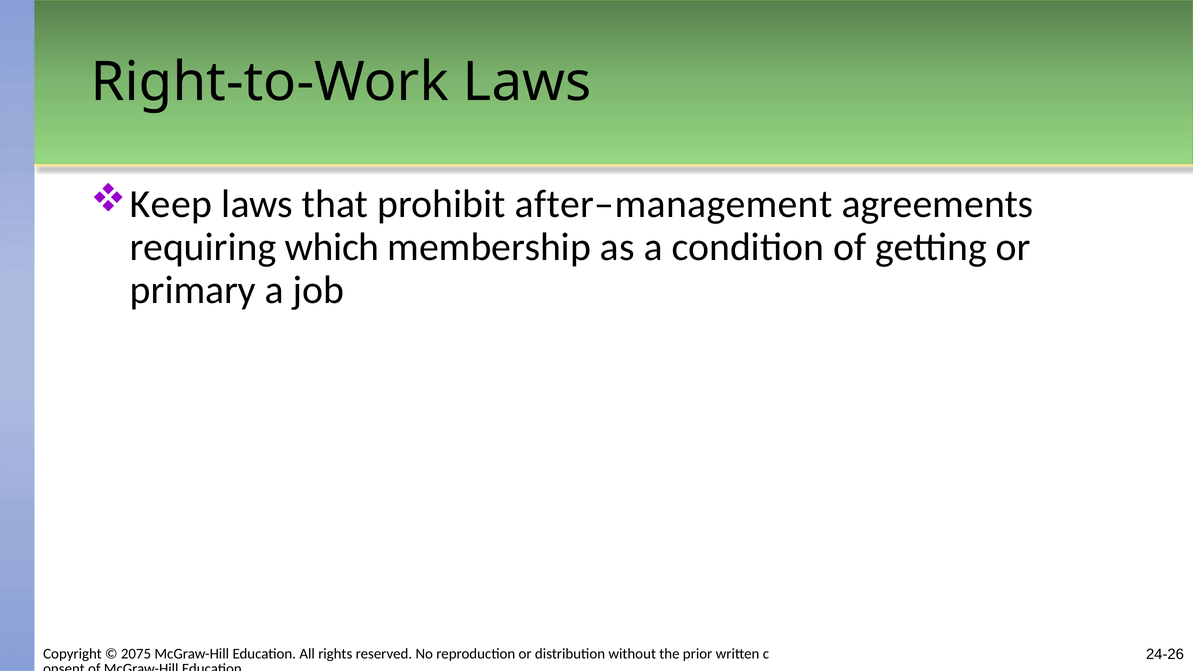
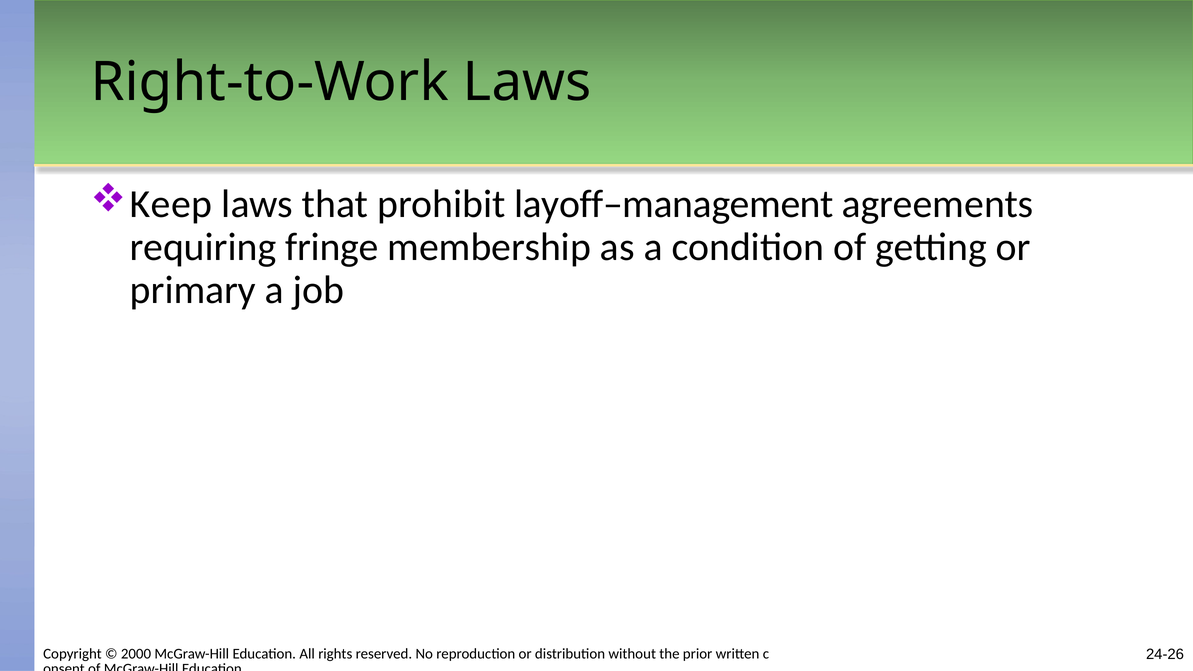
after–management: after–management -> layoff–management (674, 204)
which: which -> fringe (332, 247)
2075: 2075 -> 2000 (136, 654)
